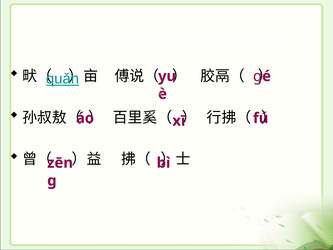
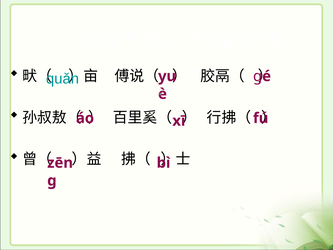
quǎn underline: present -> none (63, 79)
